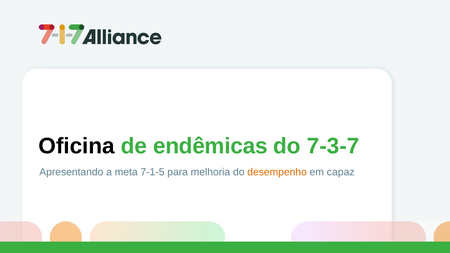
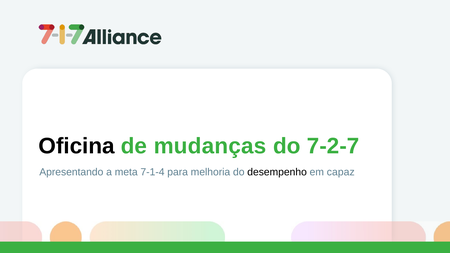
endêmicas: endêmicas -> mudanças (210, 146)
7-3-7: 7-3-7 -> 7-2-7 (333, 146)
7-1-5: 7-1-5 -> 7-1-4 (152, 172)
desempenho colour: orange -> black (277, 172)
